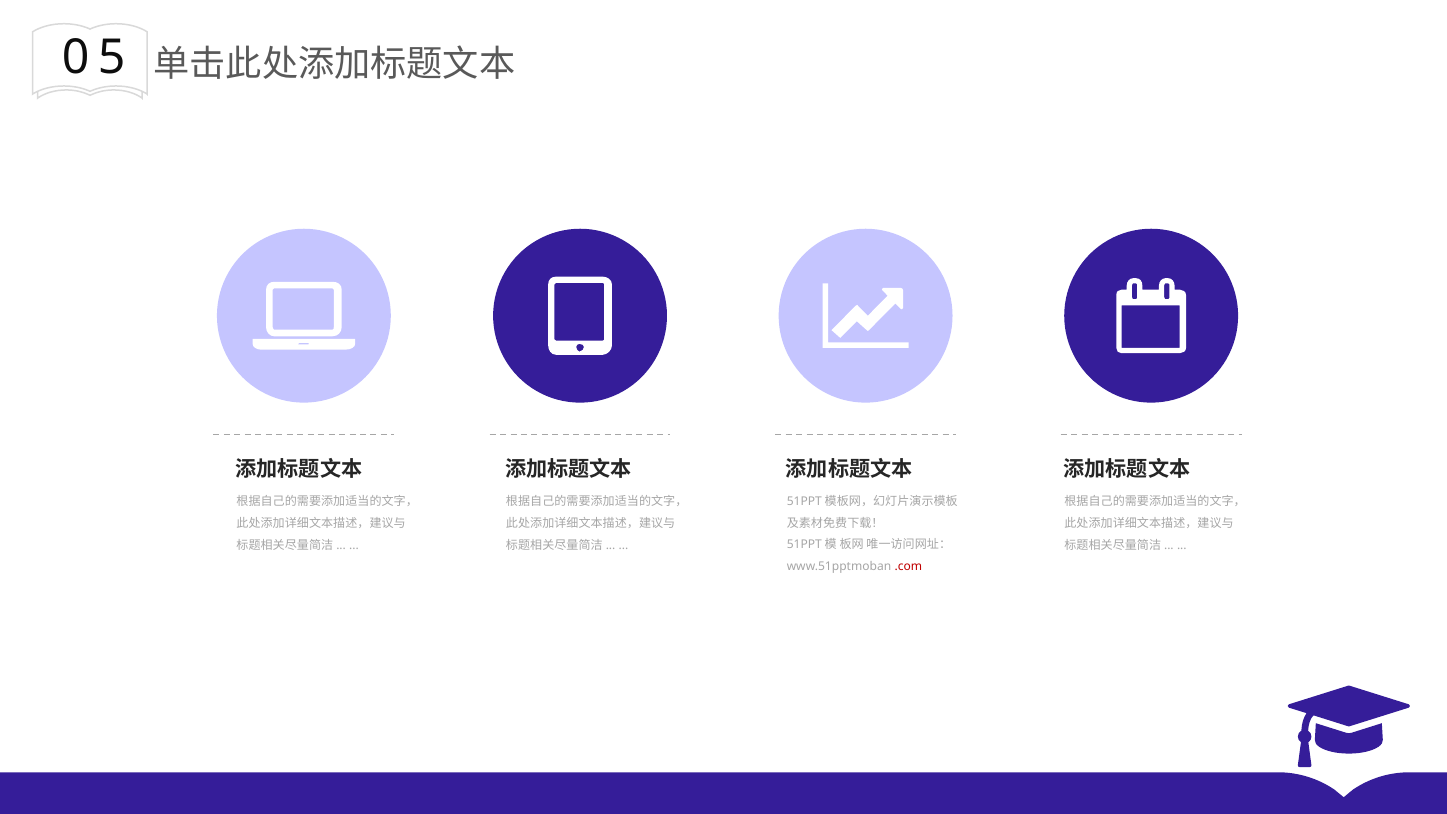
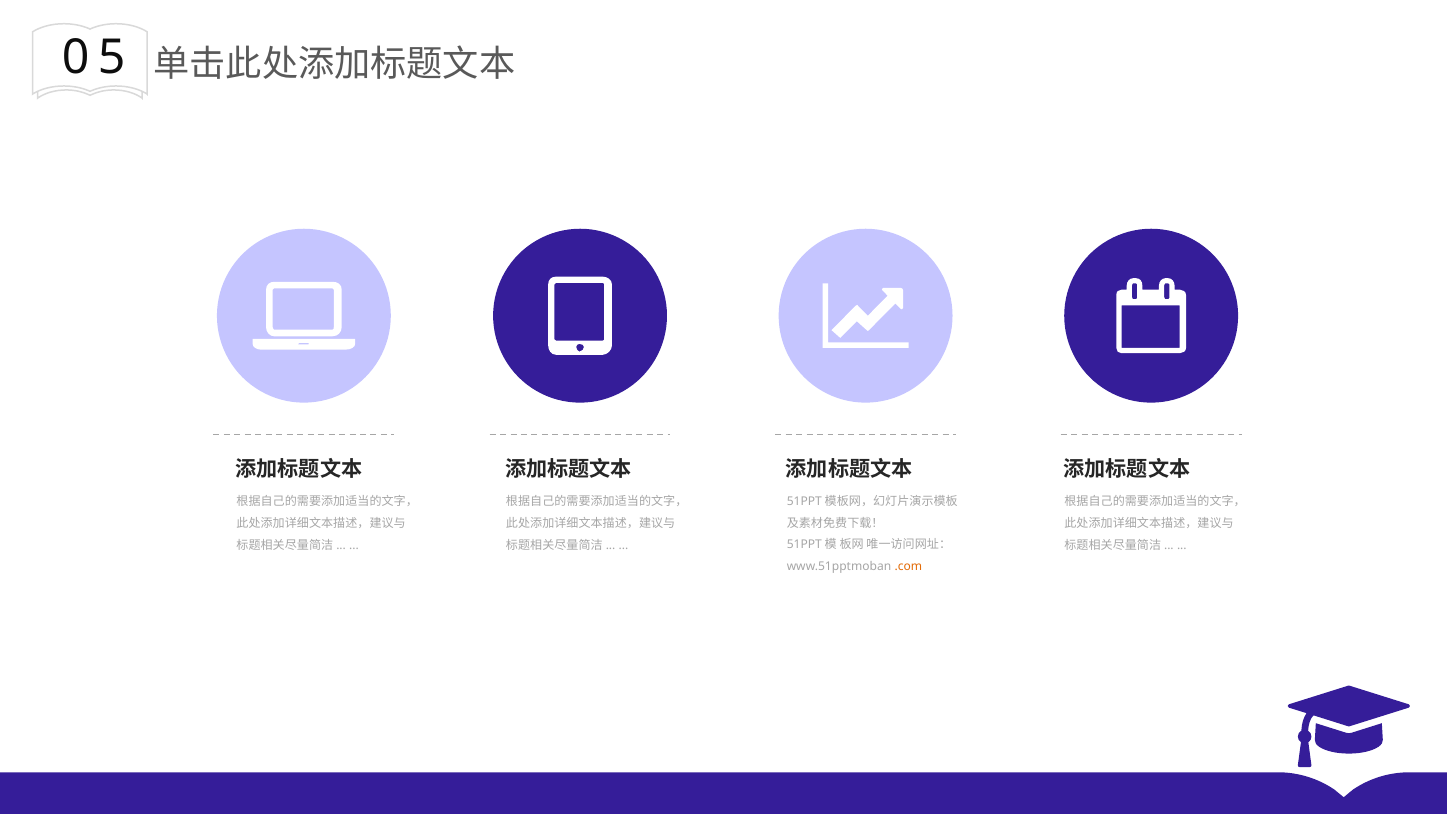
.com colour: red -> orange (908, 567)
